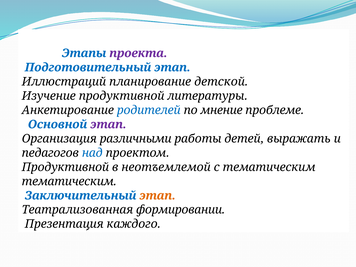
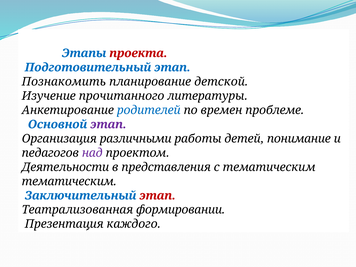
проекта colour: purple -> red (138, 53)
Иллюстраций: Иллюстраций -> Познакомить (64, 82)
Изучение продуктивной: продуктивной -> прочитанного (122, 96)
мнение: мнение -> времен (221, 110)
выражать: выражать -> понимание (299, 139)
над colour: blue -> purple (92, 153)
Продуктивной: Продуктивной -> Деятельности (65, 167)
неотъемлемой: неотъемлемой -> представления (166, 167)
этап colour: orange -> red (158, 196)
